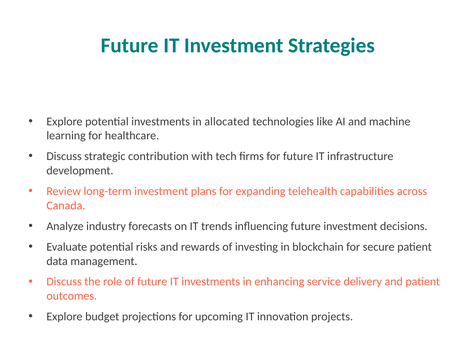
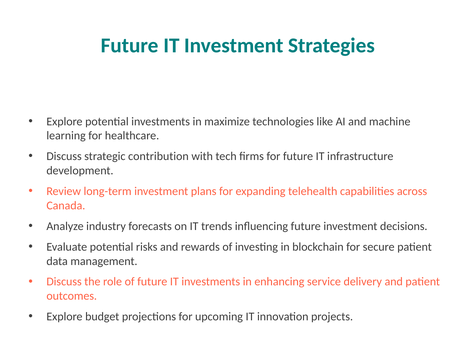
allocated: allocated -> maximize (227, 121)
